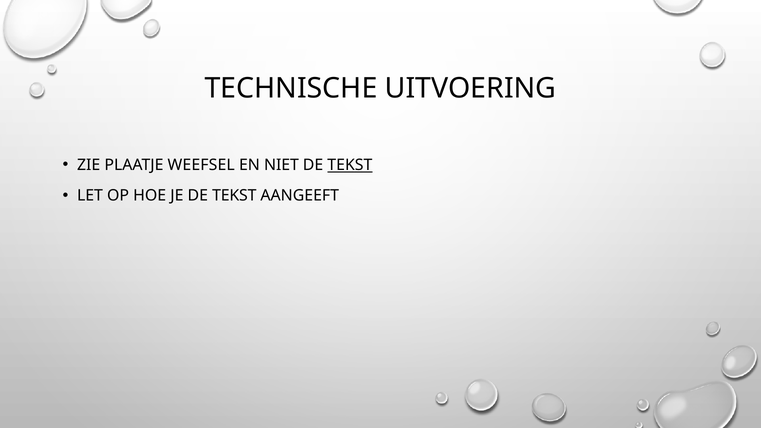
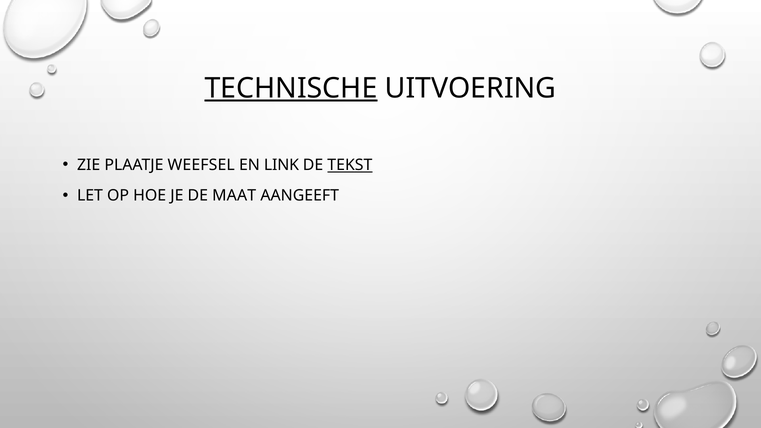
TECHNISCHE underline: none -> present (291, 88)
NIET: NIET -> LINK (281, 165)
JE DE TEKST: TEKST -> MAAT (234, 196)
